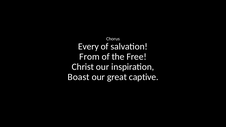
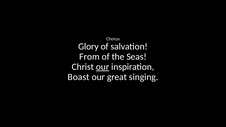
Every: Every -> Glory (88, 46)
Free: Free -> Seas (137, 57)
our underline: none -> present (103, 67)
captive: captive -> singing (144, 77)
